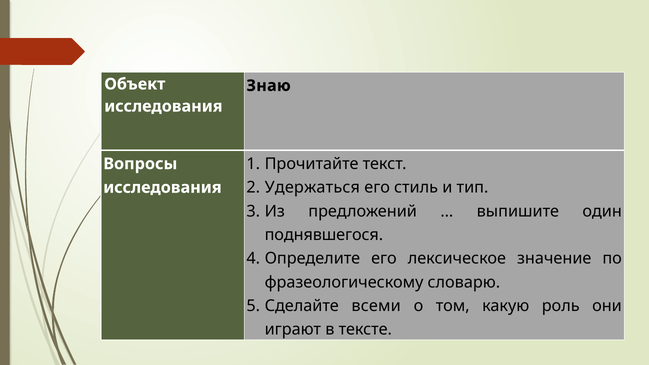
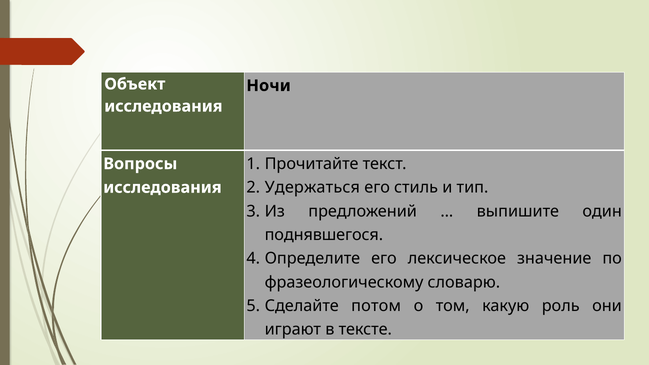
Знаю: Знаю -> Ночи (269, 86)
всеми: всеми -> потом (376, 306)
